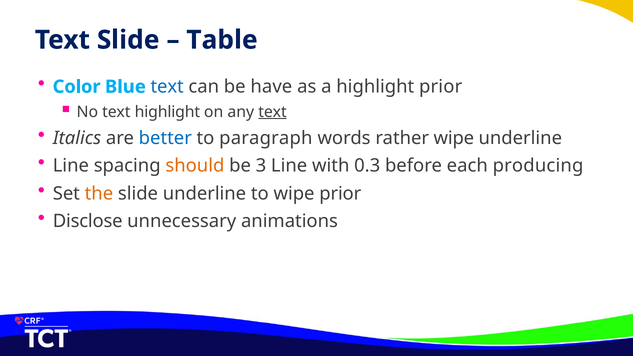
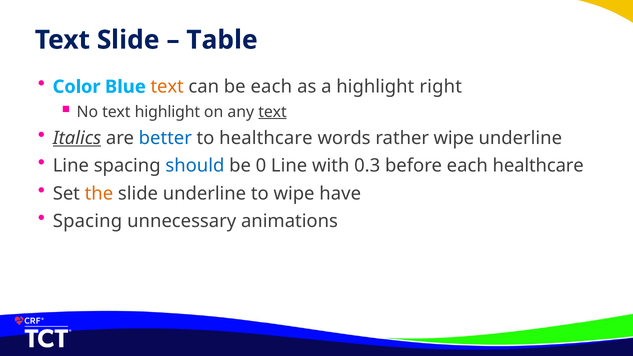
text colour: blue -> orange (167, 87)
be have: have -> each (271, 87)
highlight prior: prior -> right (441, 87)
Italics underline: none -> present (77, 138)
to paragraph: paragraph -> healthcare (266, 138)
should colour: orange -> blue (195, 166)
3: 3 -> 0 (261, 166)
each producing: producing -> healthcare (538, 166)
wipe prior: prior -> have (340, 194)
Disclose: Disclose -> Spacing (88, 221)
